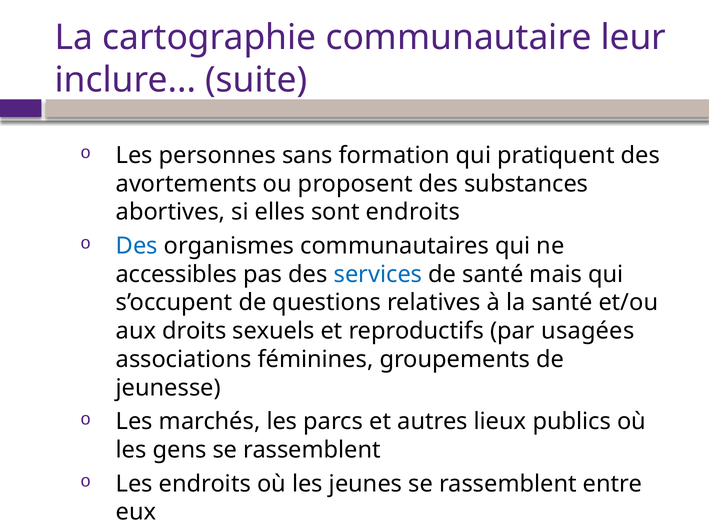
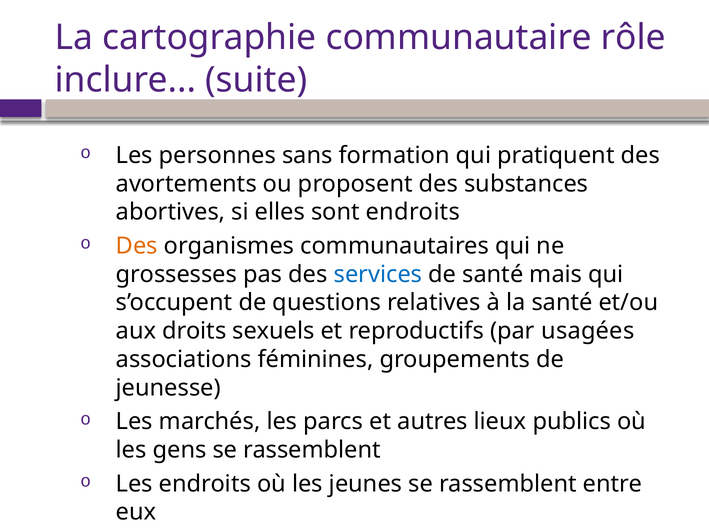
leur: leur -> rôle (633, 37)
Des colour: blue -> orange (137, 246)
accessibles: accessibles -> grossesses (176, 274)
